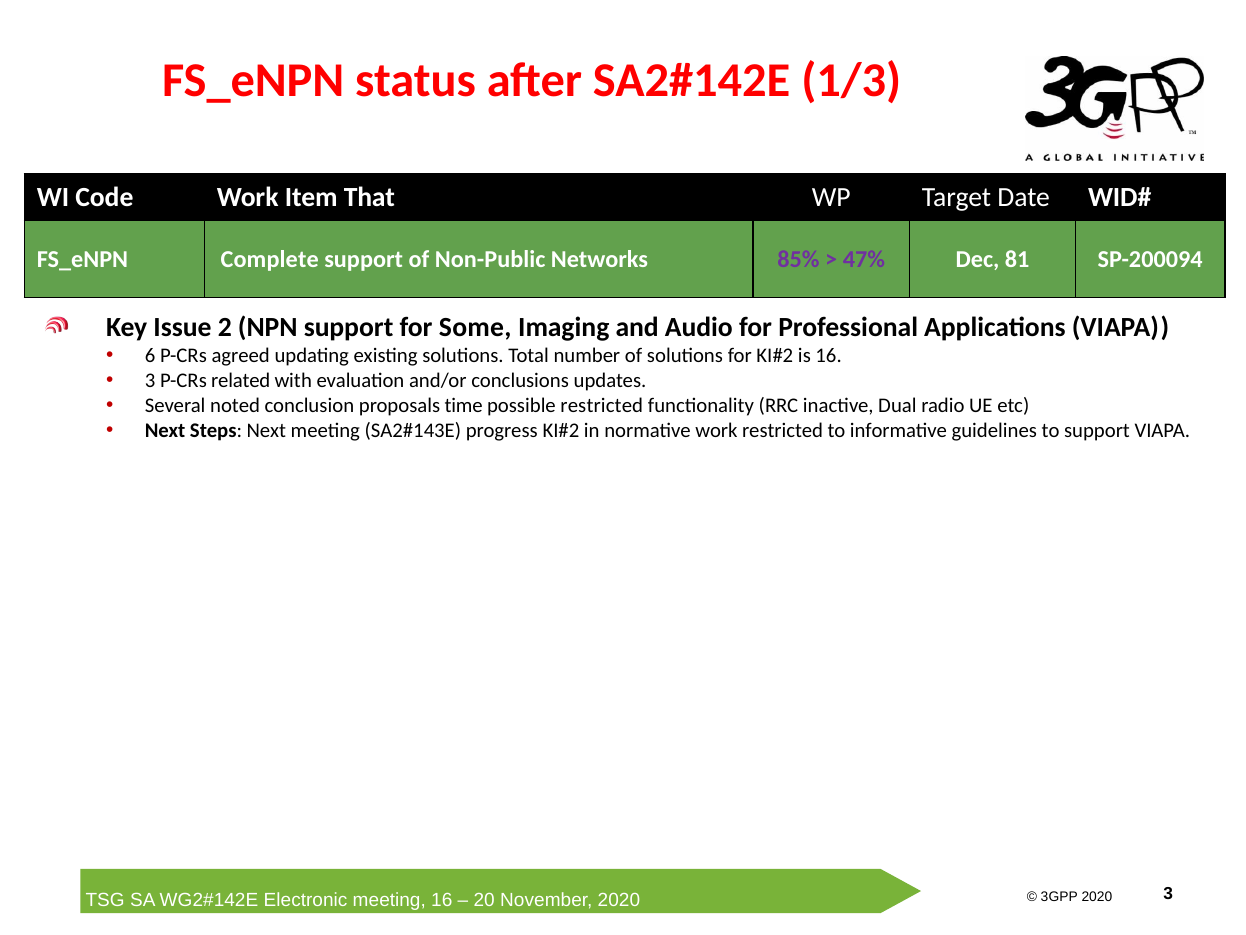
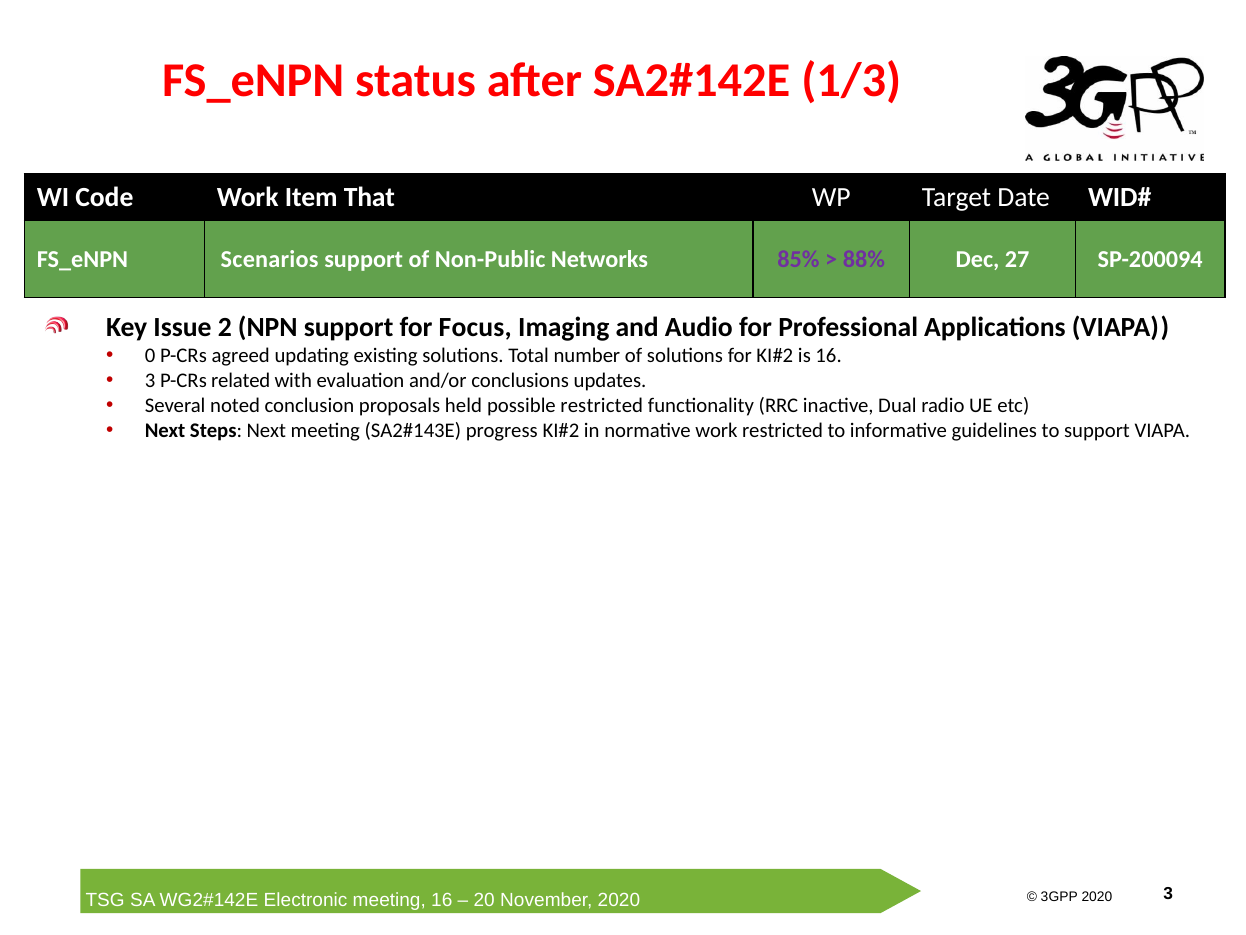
Complete: Complete -> Scenarios (270, 259)
47%: 47% -> 88% (864, 259)
81: 81 -> 27 (1017, 259)
Some: Some -> Focus (475, 327)
6: 6 -> 0 (150, 355)
time: time -> held (463, 405)
